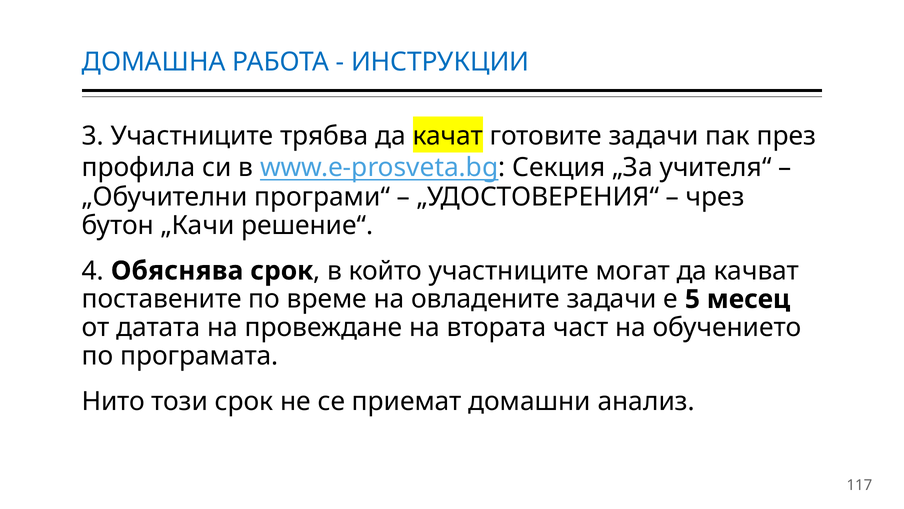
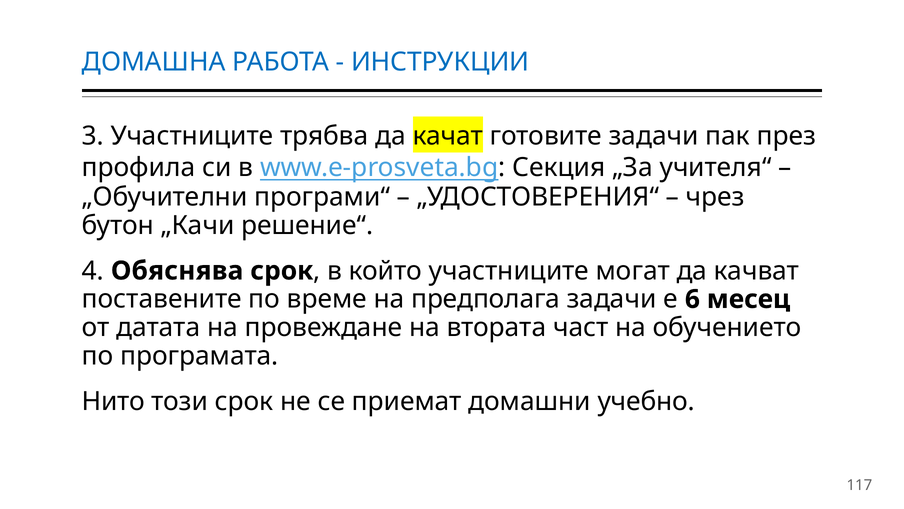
овладените: овладените -> предполага (486, 299)
5: 5 -> 6 (692, 299)
анализ: анализ -> учебно (646, 401)
